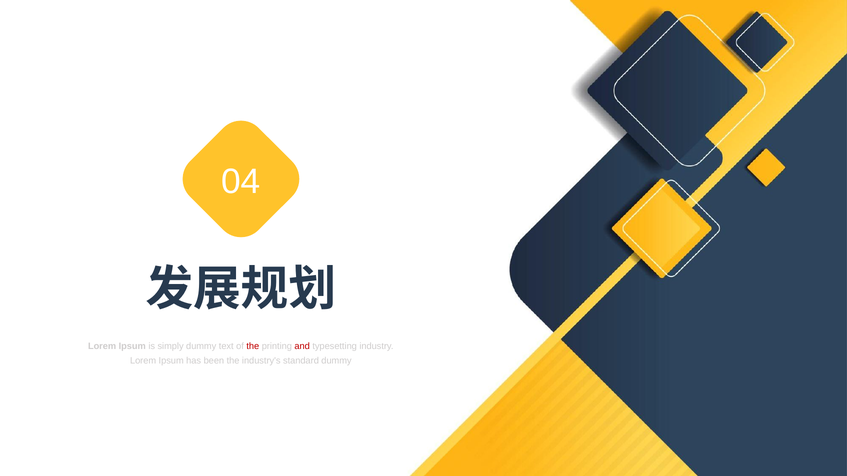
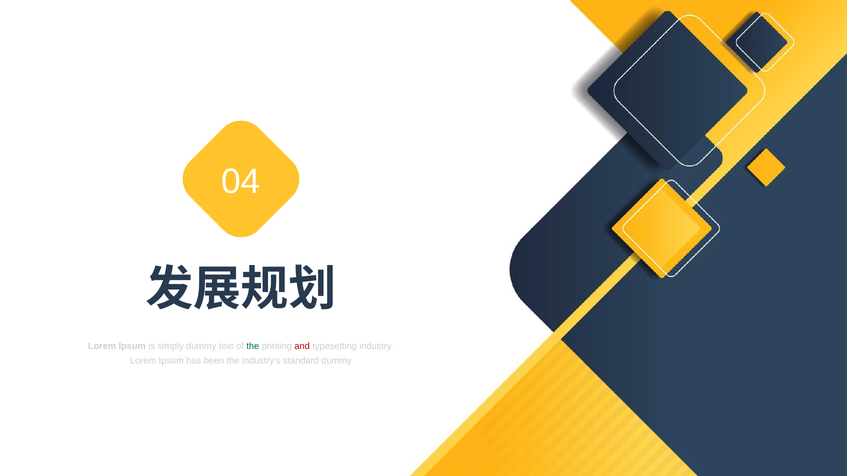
the colour: red -> green (253, 346)
